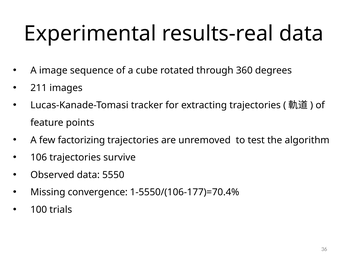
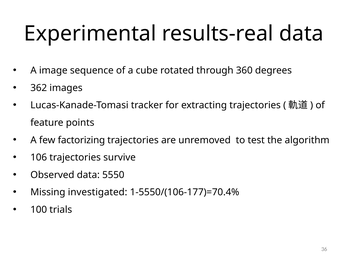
211: 211 -> 362 (39, 88)
convergence: convergence -> investigated (98, 192)
